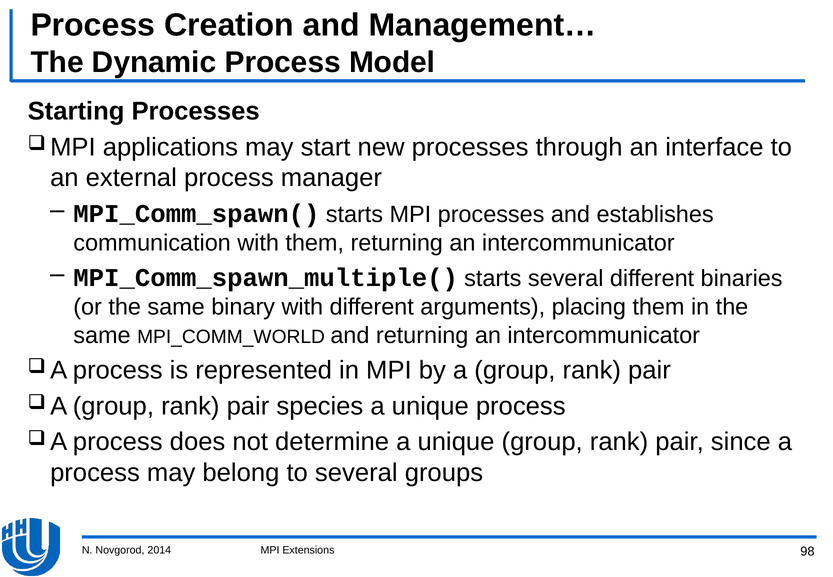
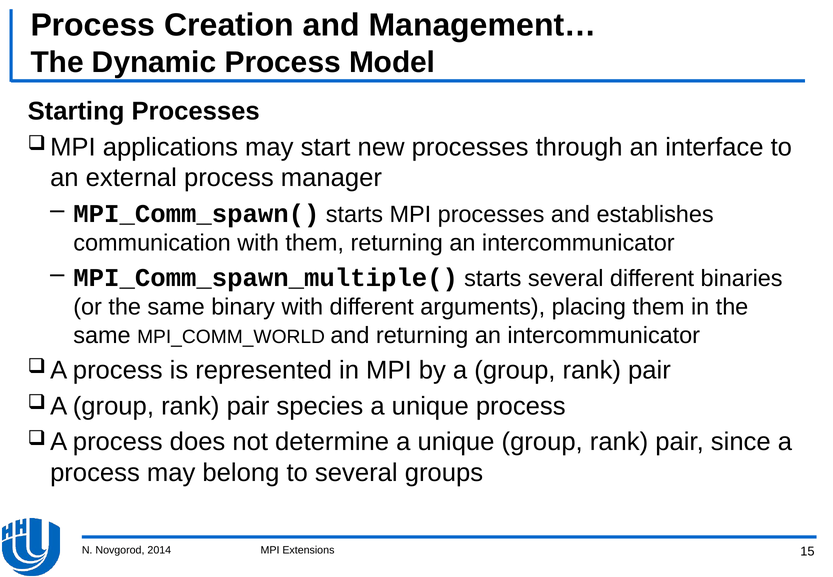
98: 98 -> 15 (807, 551)
